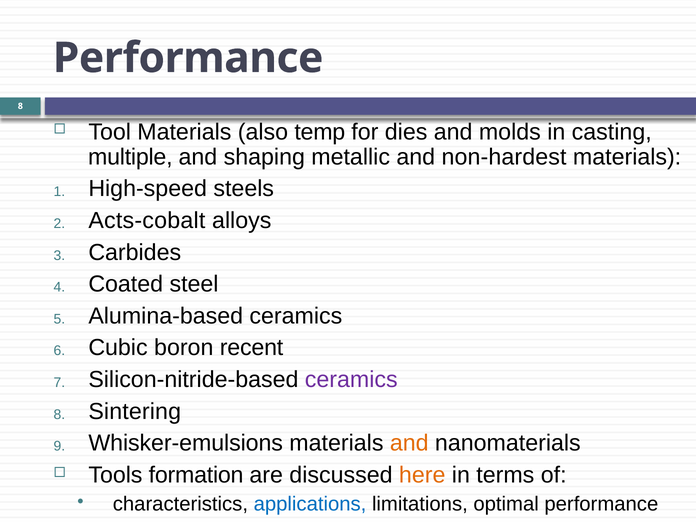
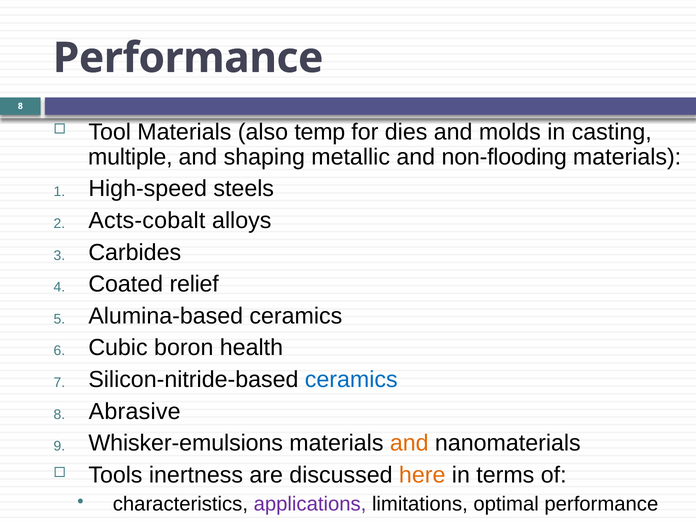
non-hardest: non-hardest -> non-flooding (504, 157)
steel: steel -> relief (194, 284)
recent: recent -> health (251, 348)
ceramics colour: purple -> blue (351, 380)
Sintering: Sintering -> Abrasive (135, 411)
formation: formation -> inertness (196, 475)
applications colour: blue -> purple (310, 504)
